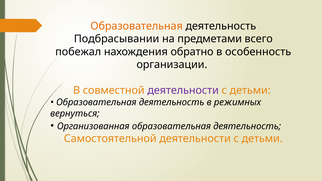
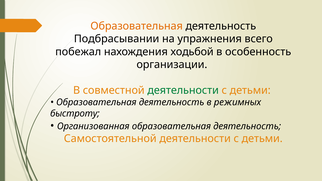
предметами: предметами -> упражнения (210, 39)
обратно: обратно -> ходьбой (192, 52)
деятельности colour: purple -> green (183, 90)
вернуться: вернуться -> быстроту (75, 114)
